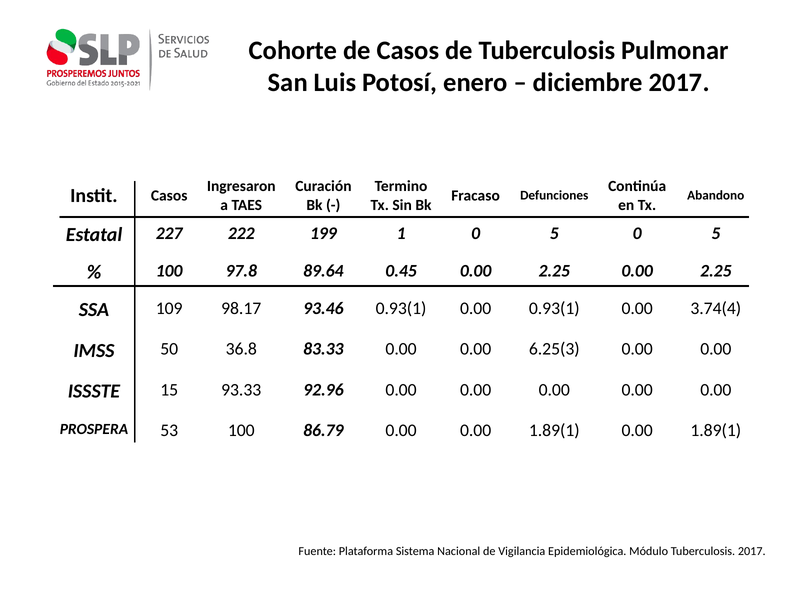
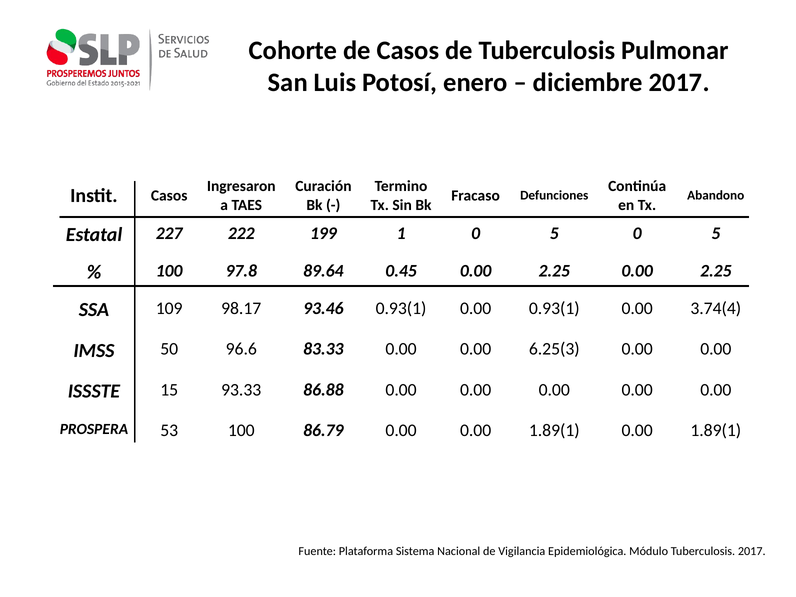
36.8: 36.8 -> 96.6 (241, 349)
92.96: 92.96 -> 86.88 (323, 390)
